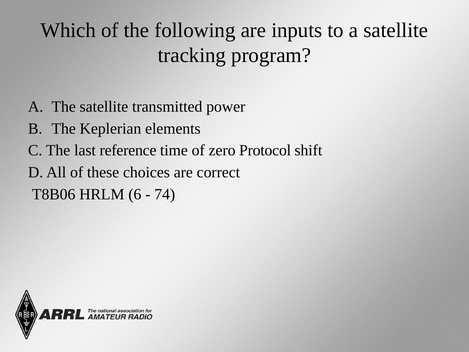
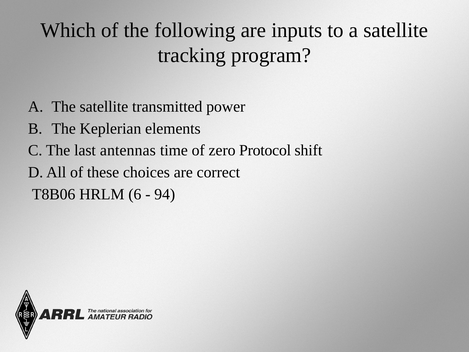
reference: reference -> antennas (128, 150)
74: 74 -> 94 (165, 194)
